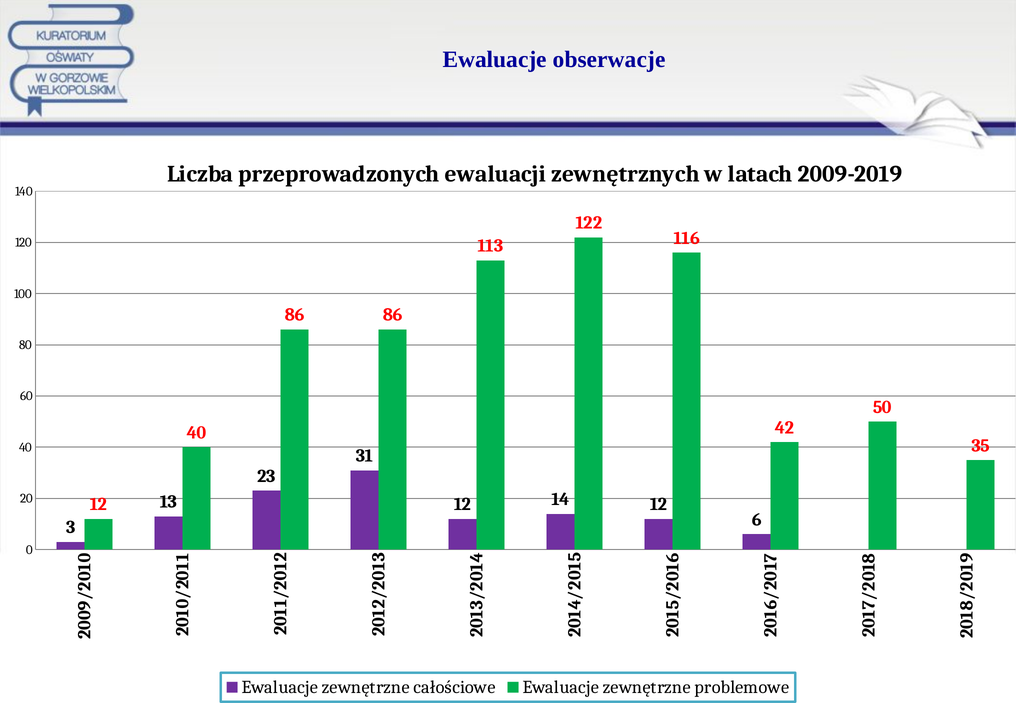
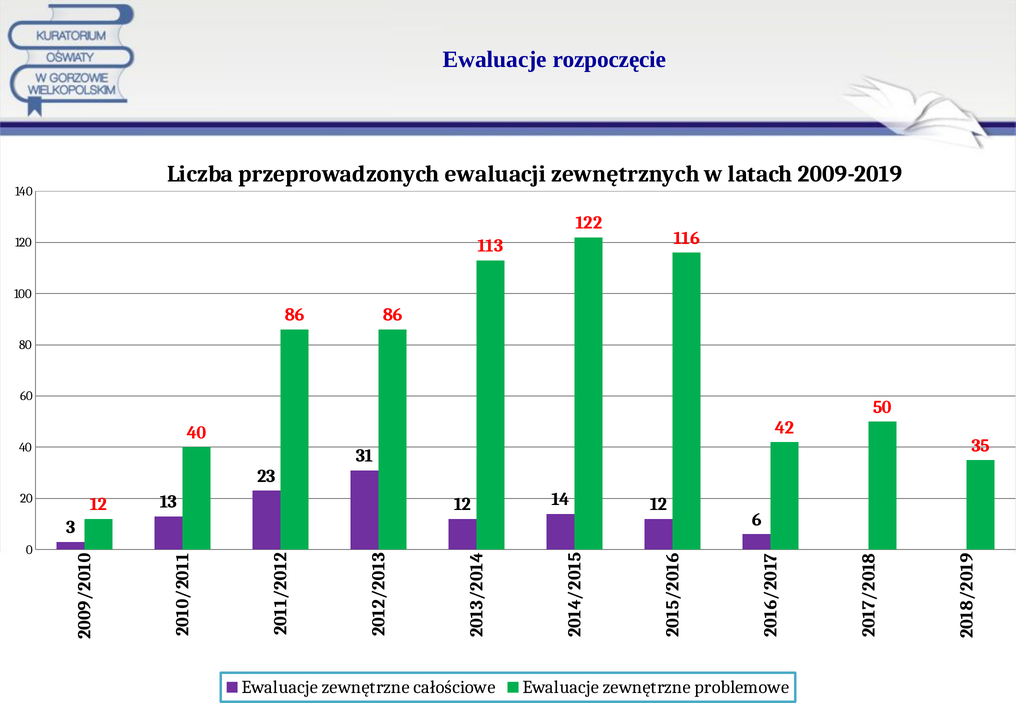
obserwacje: obserwacje -> rozpoczęcie (609, 60)
